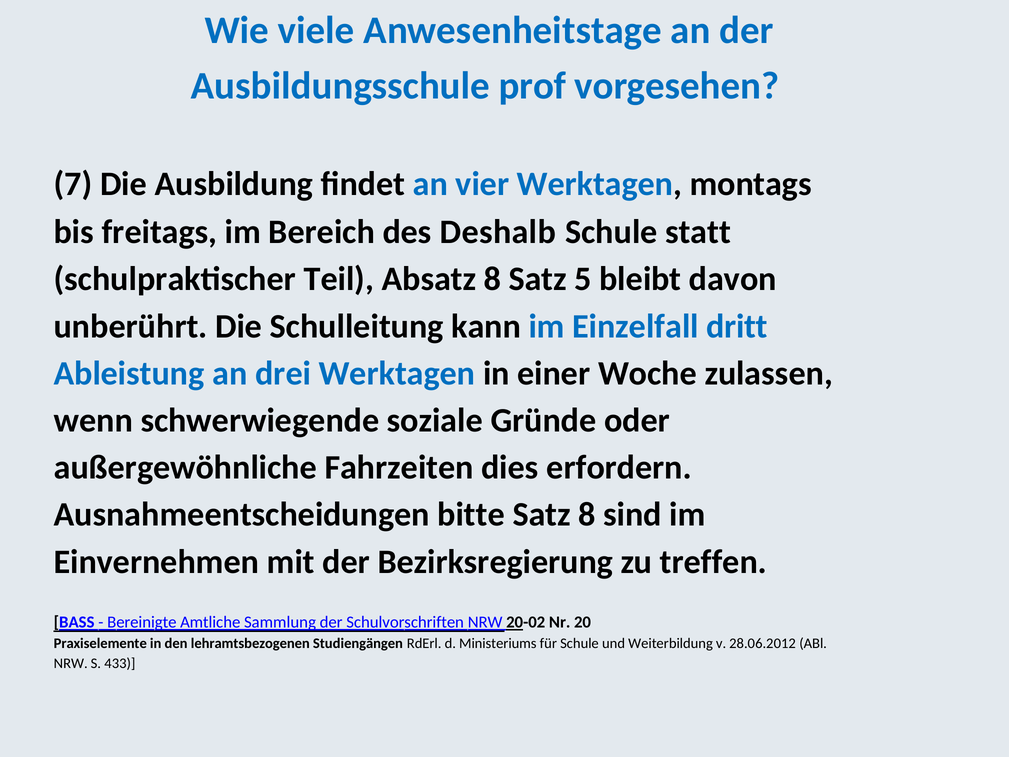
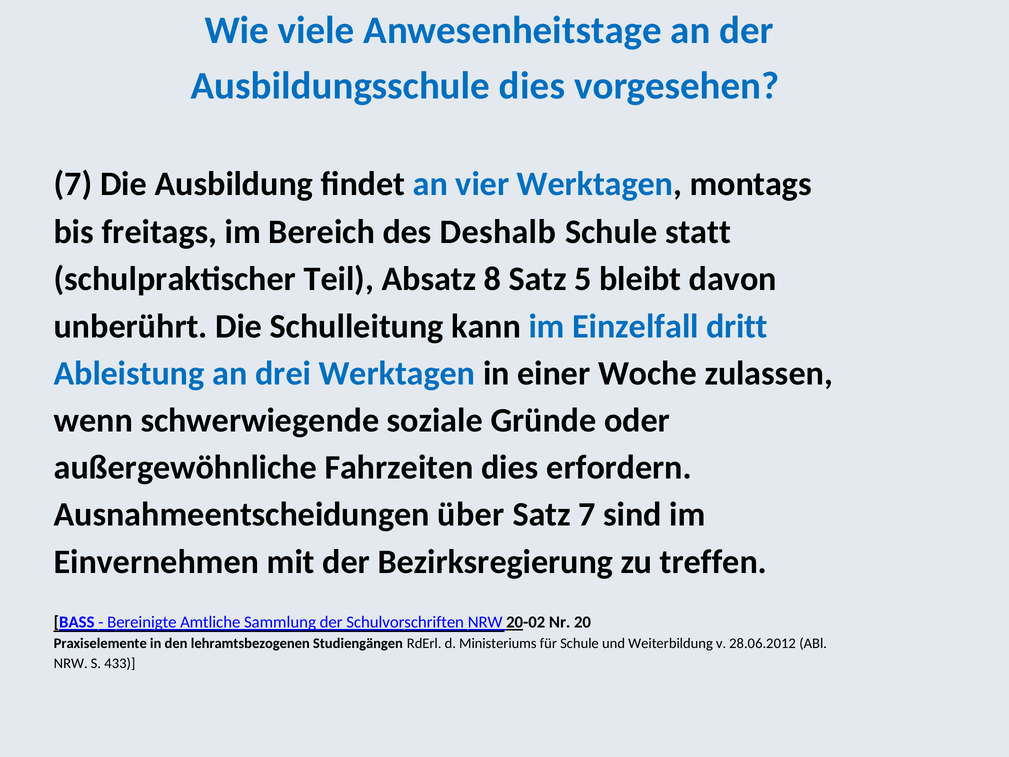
Ausbildungsschule prof: prof -> dies (532, 86)
bitte: bitte -> über (471, 514)
Satz 8: 8 -> 7 (587, 514)
